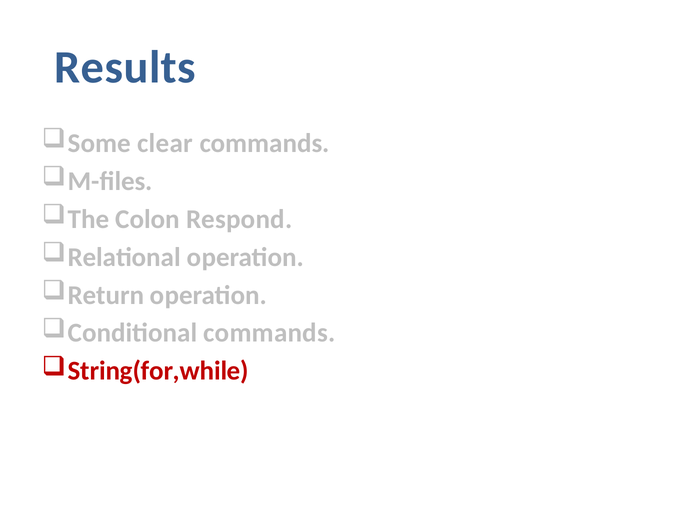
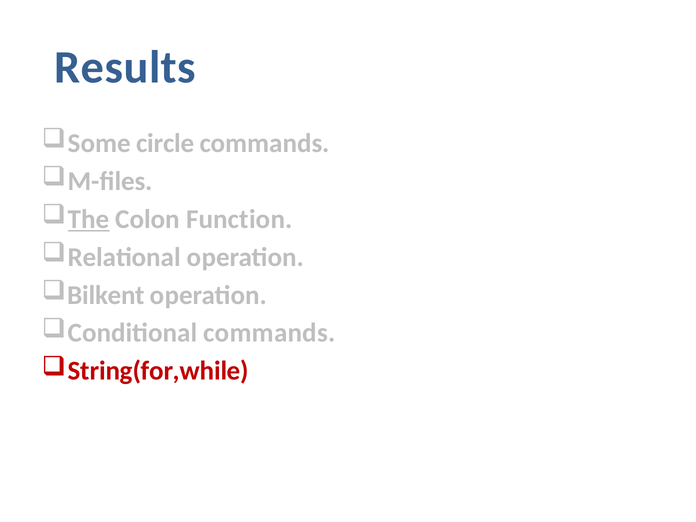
clear: clear -> circle (165, 143)
The underline: none -> present (89, 219)
Respond: Respond -> Function (239, 219)
Return: Return -> Bilkent (106, 295)
